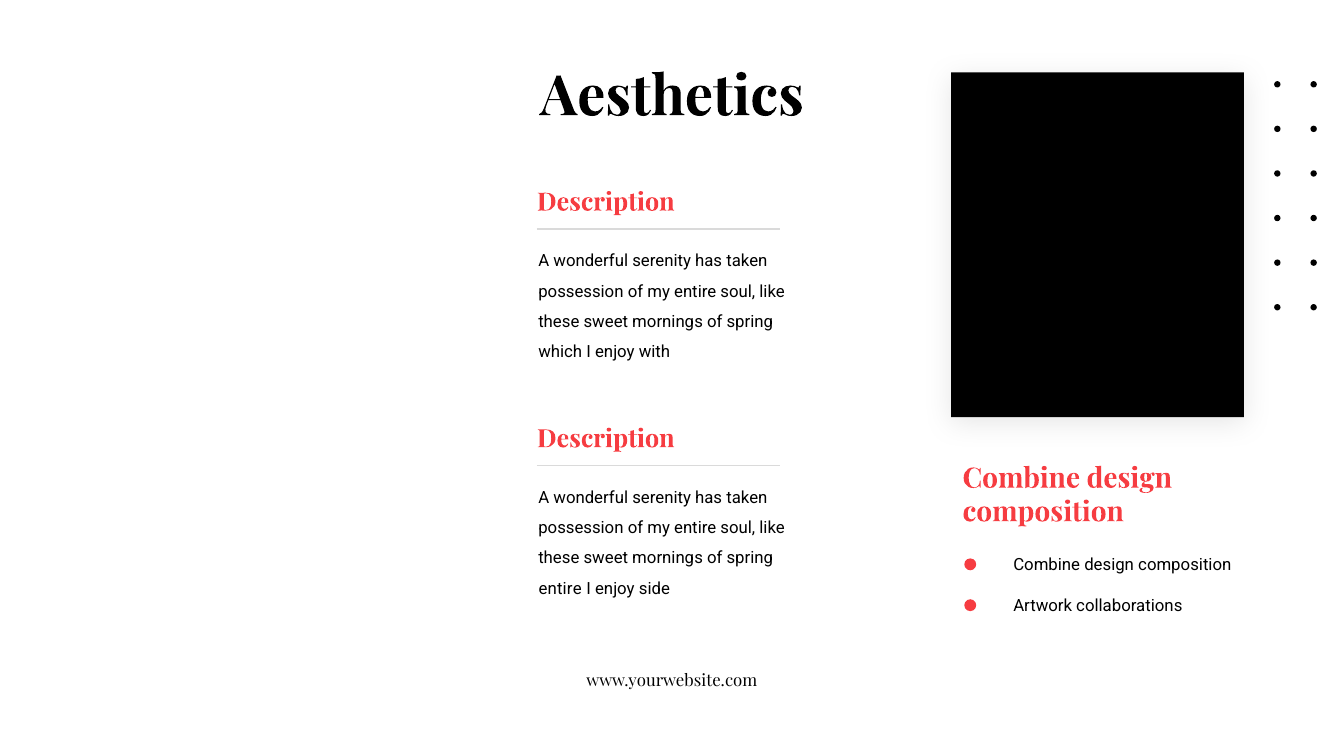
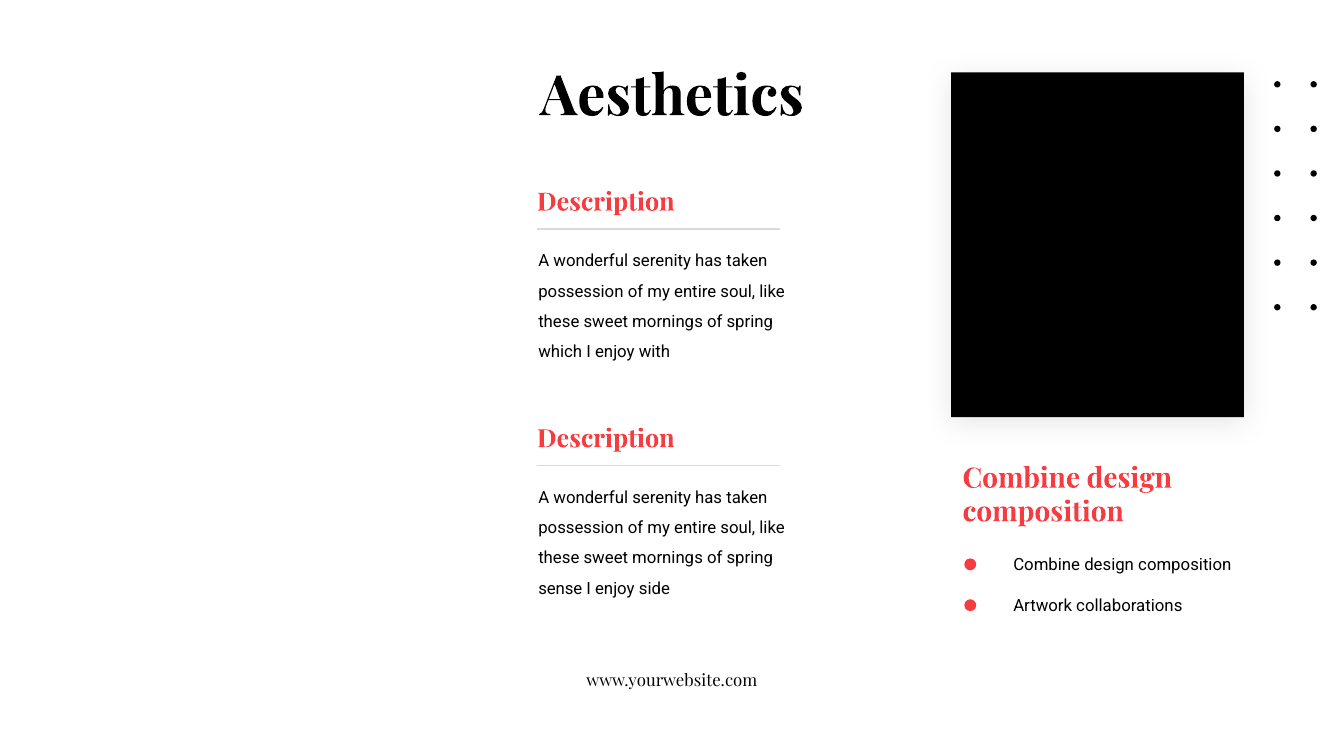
entire: entire -> sense (560, 589)
